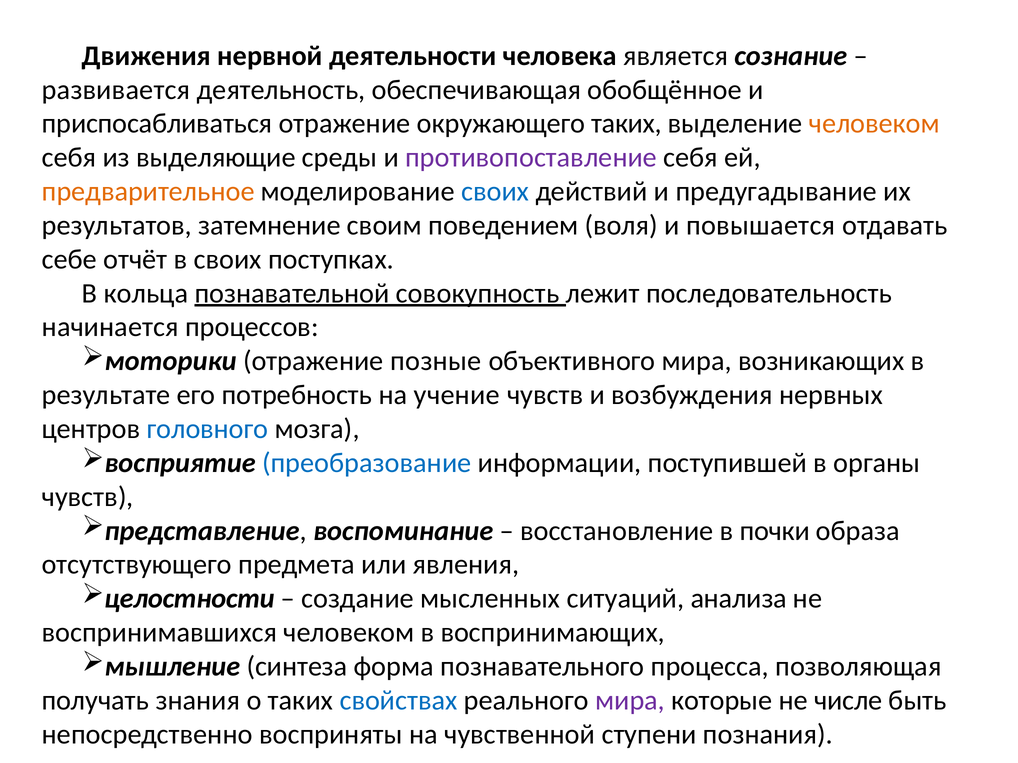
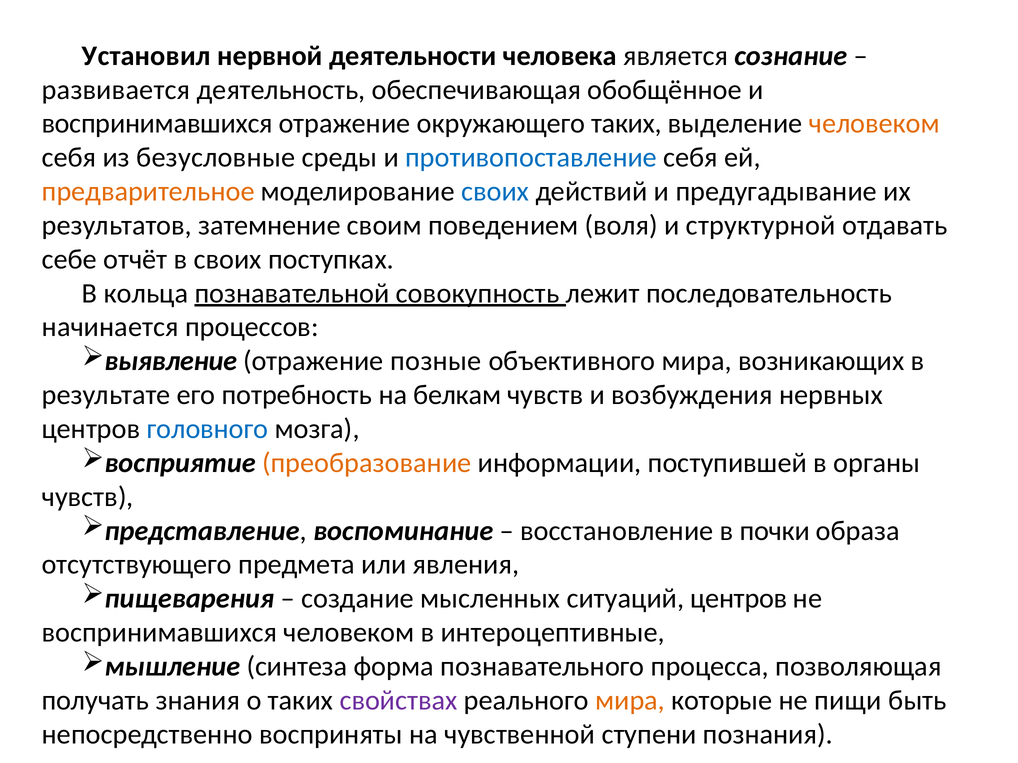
Движения: Движения -> Установил (146, 56)
приспосабливаться: приспосабливаться -> воспринимавшихся (157, 124)
выделяющие: выделяющие -> безусловные (216, 158)
противопоставление colour: purple -> blue (531, 158)
повышается: повышается -> структурной (761, 226)
моторики: моторики -> выявление (171, 361)
учение: учение -> белкам (457, 395)
преобразование colour: blue -> orange (367, 463)
целостности: целостности -> пищеварения (189, 599)
ситуаций анализа: анализа -> центров (739, 599)
воспринимающих: воспринимающих -> интероцептивные (553, 633)
свойствах colour: blue -> purple (399, 701)
мира colour: purple -> orange (630, 701)
числе: числе -> пищи (848, 701)
